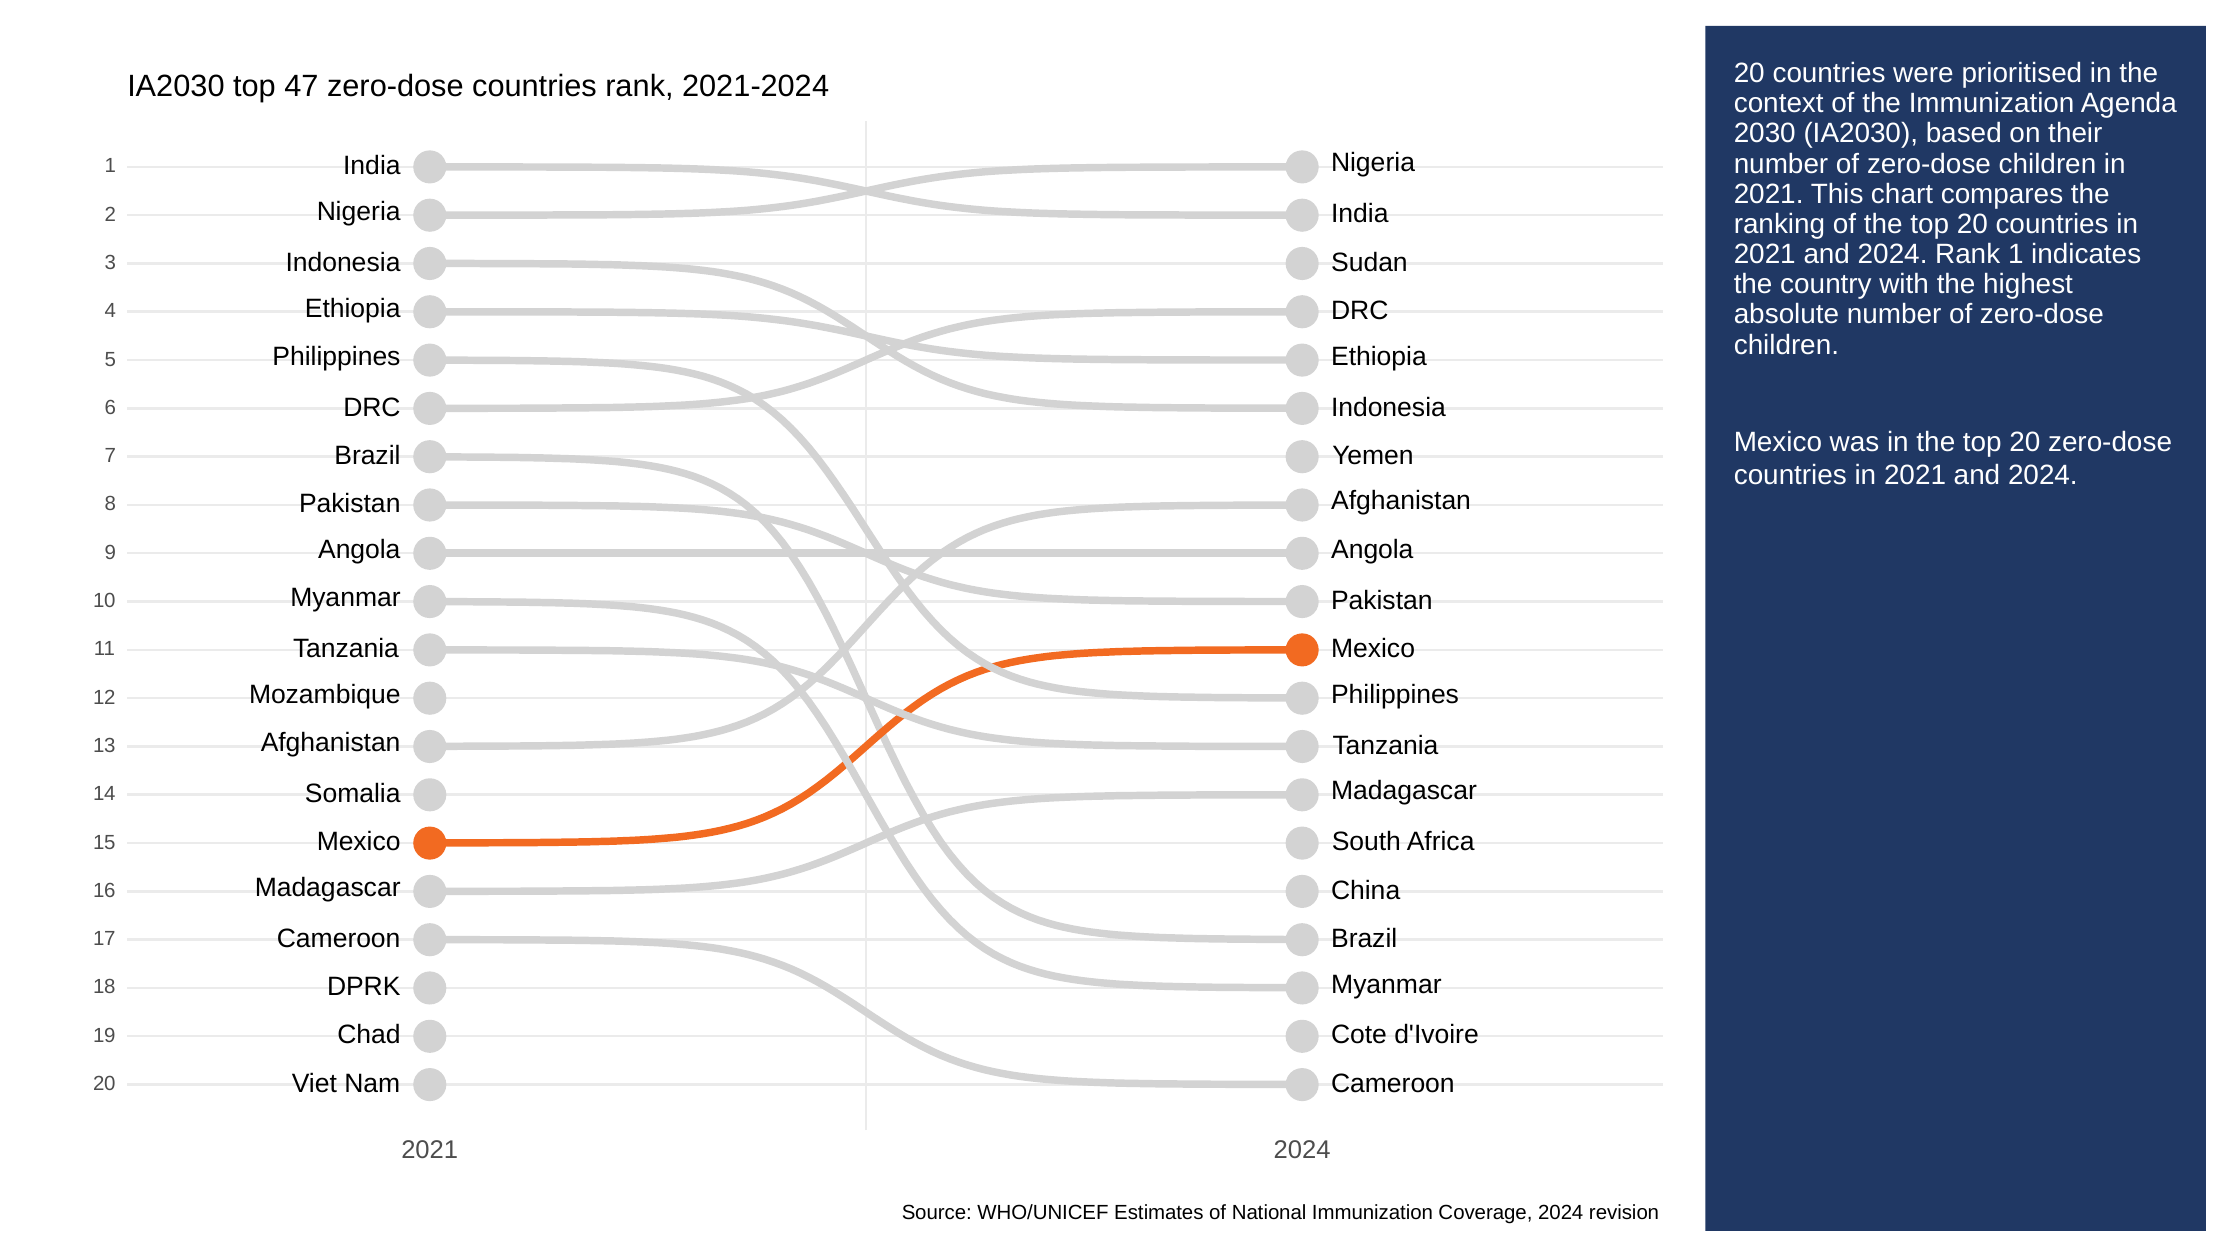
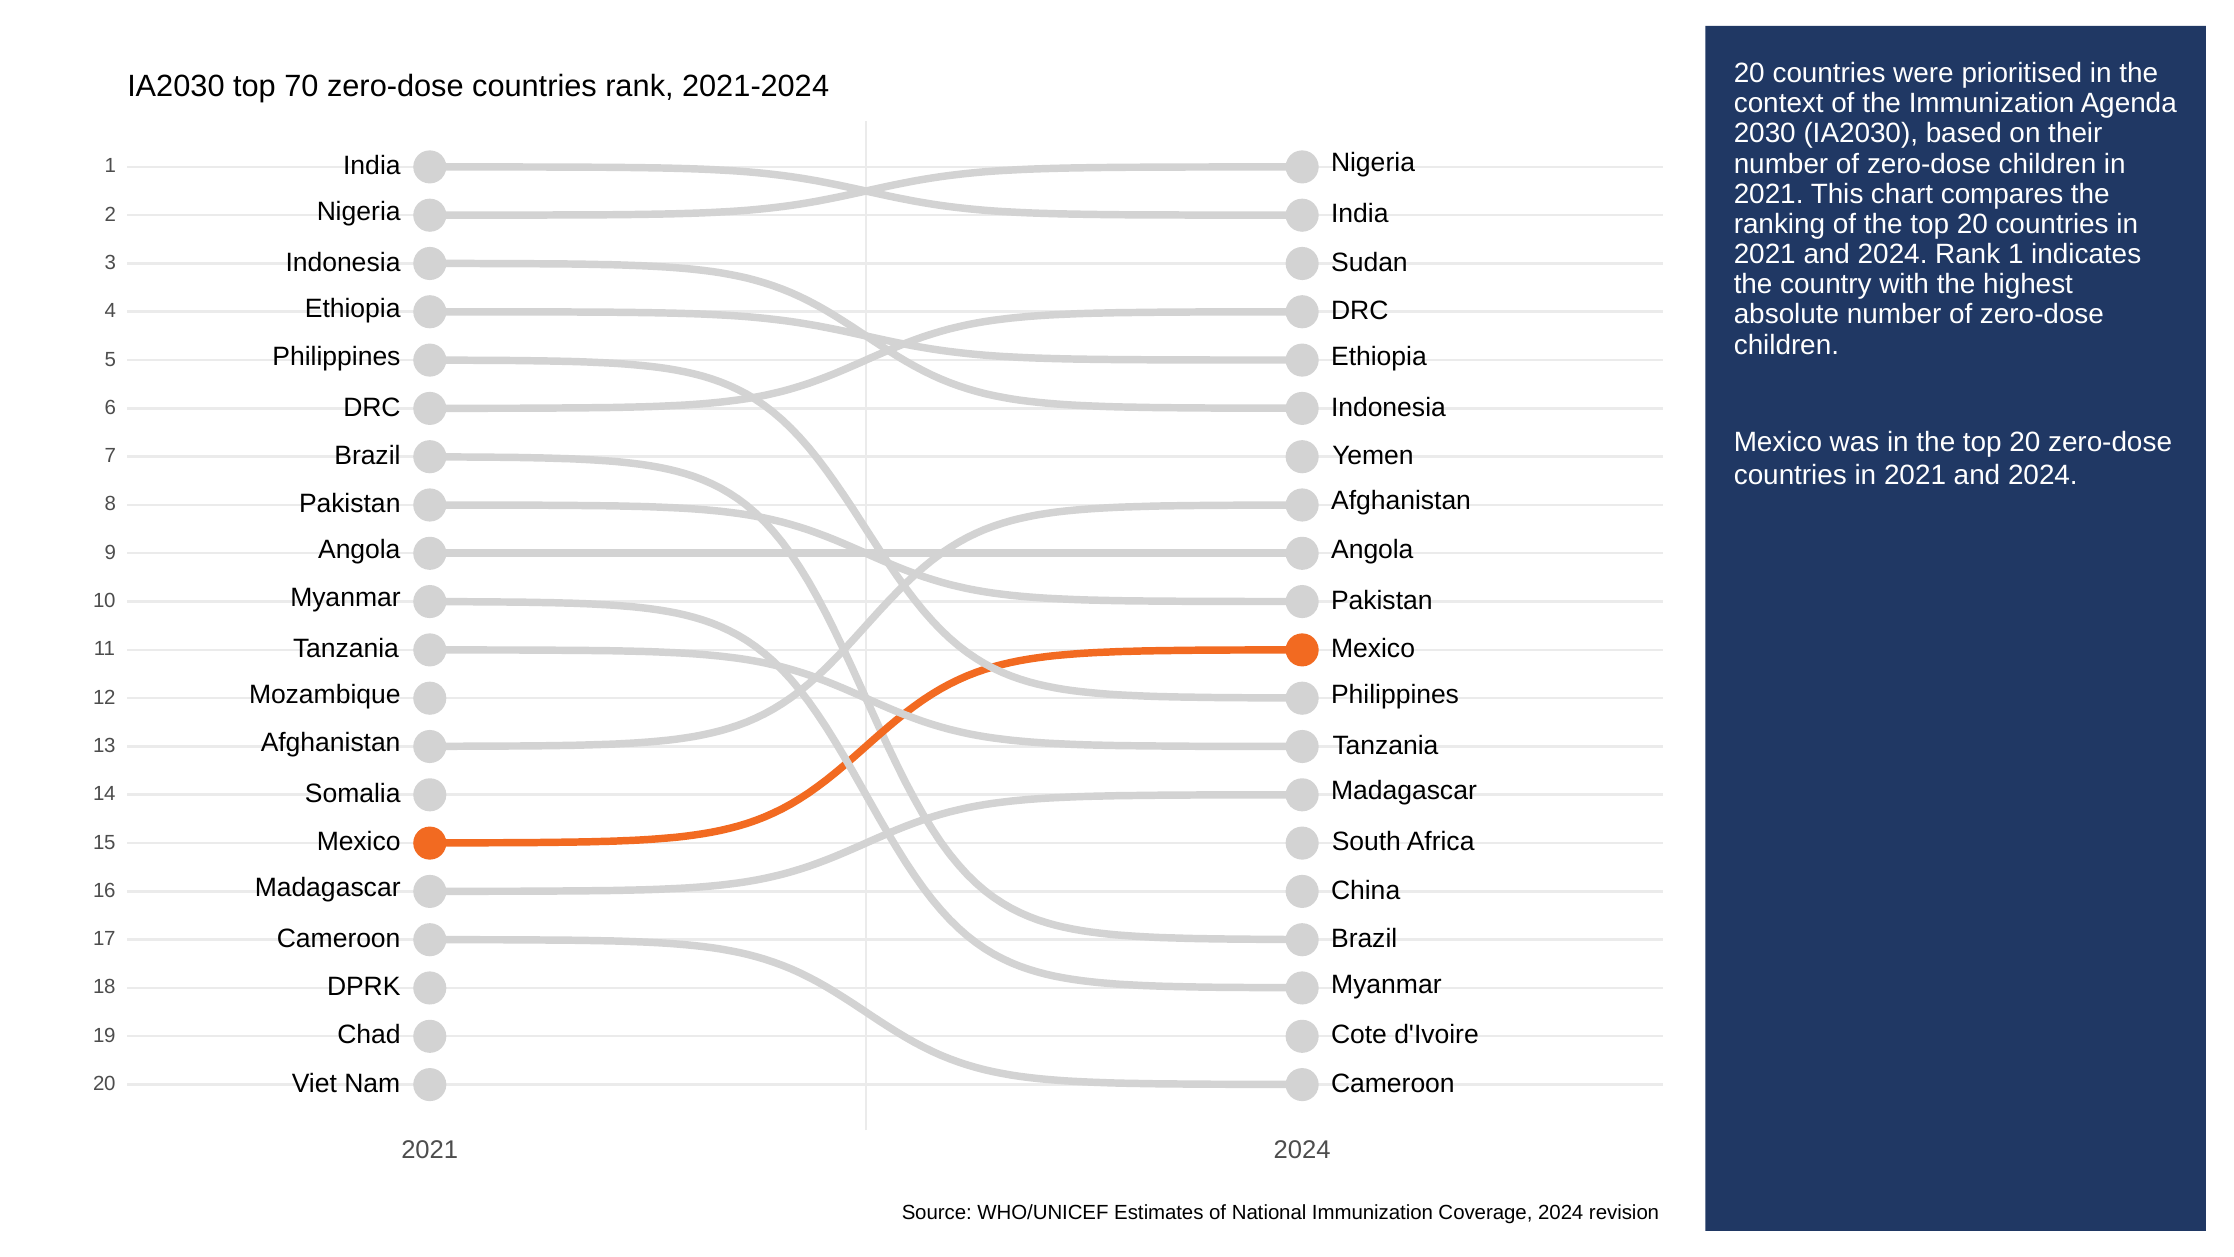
47: 47 -> 70 (301, 87)
